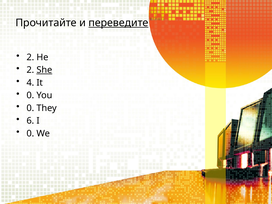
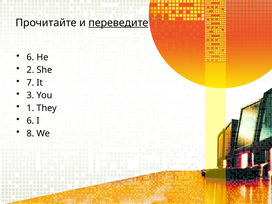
2: 2 -> 6 (30, 57)
She underline: present -> none (44, 70)
4: 4 -> 7 (30, 83)
0: 0 -> 3 (30, 95)
0: 0 -> 1 (30, 108)
0: 0 -> 8 (30, 133)
